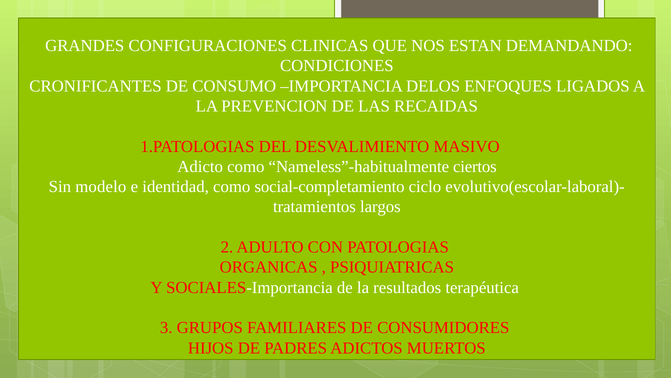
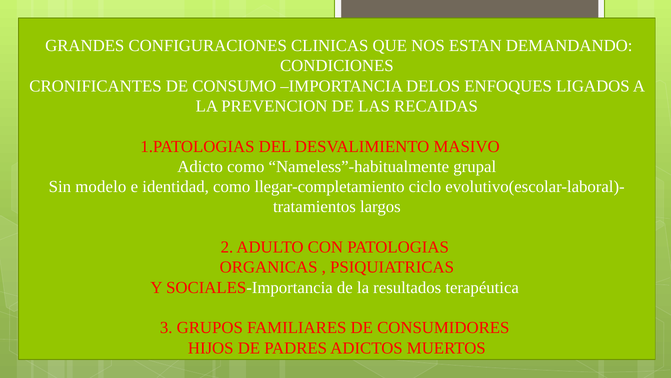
ciertos: ciertos -> grupal (475, 166)
social-completamiento: social-completamiento -> llegar-completamiento (330, 187)
